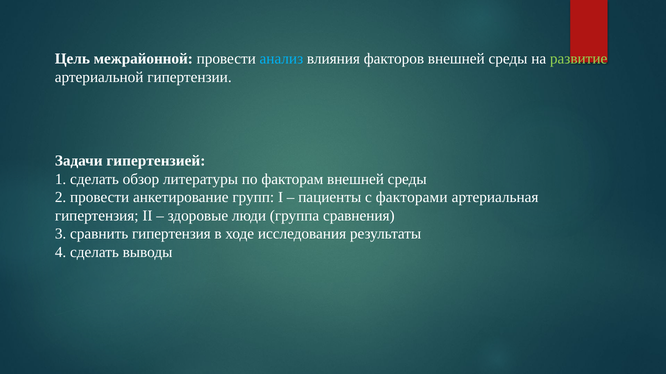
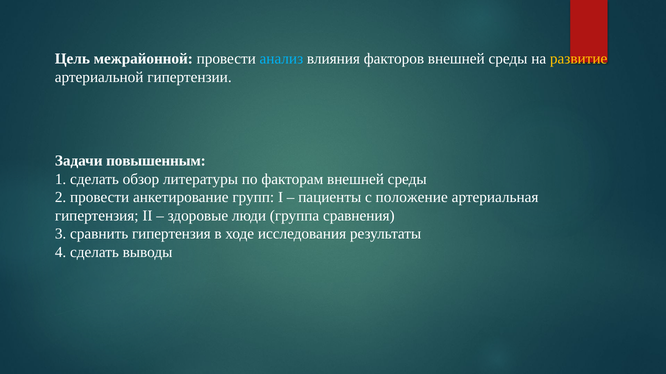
развитие colour: light green -> yellow (579, 59)
гипертензией: гипертензией -> повышенным (156, 161)
факторами: факторами -> положение (412, 198)
